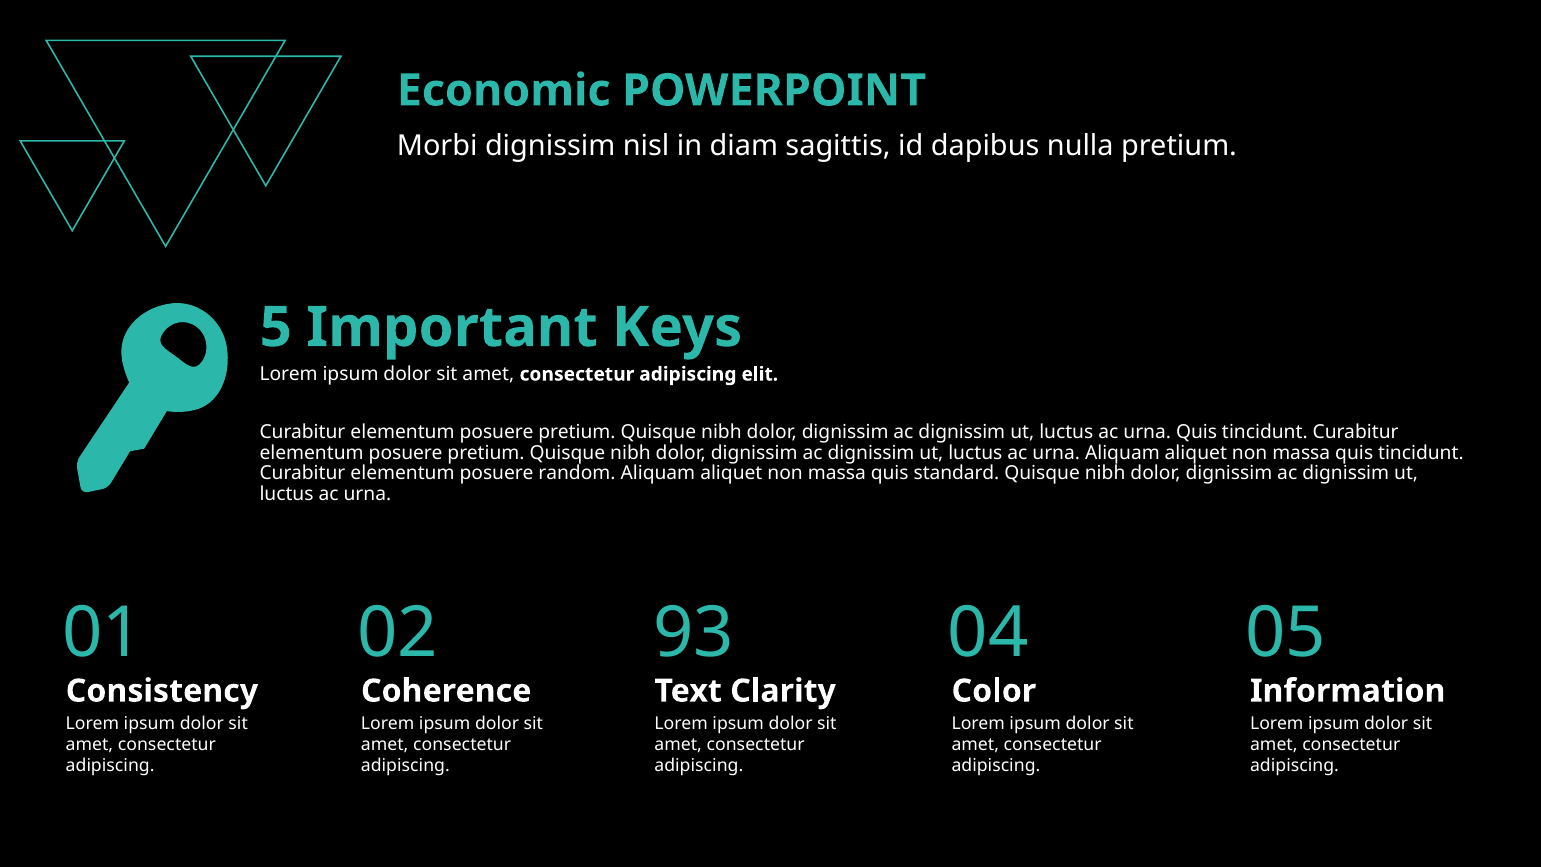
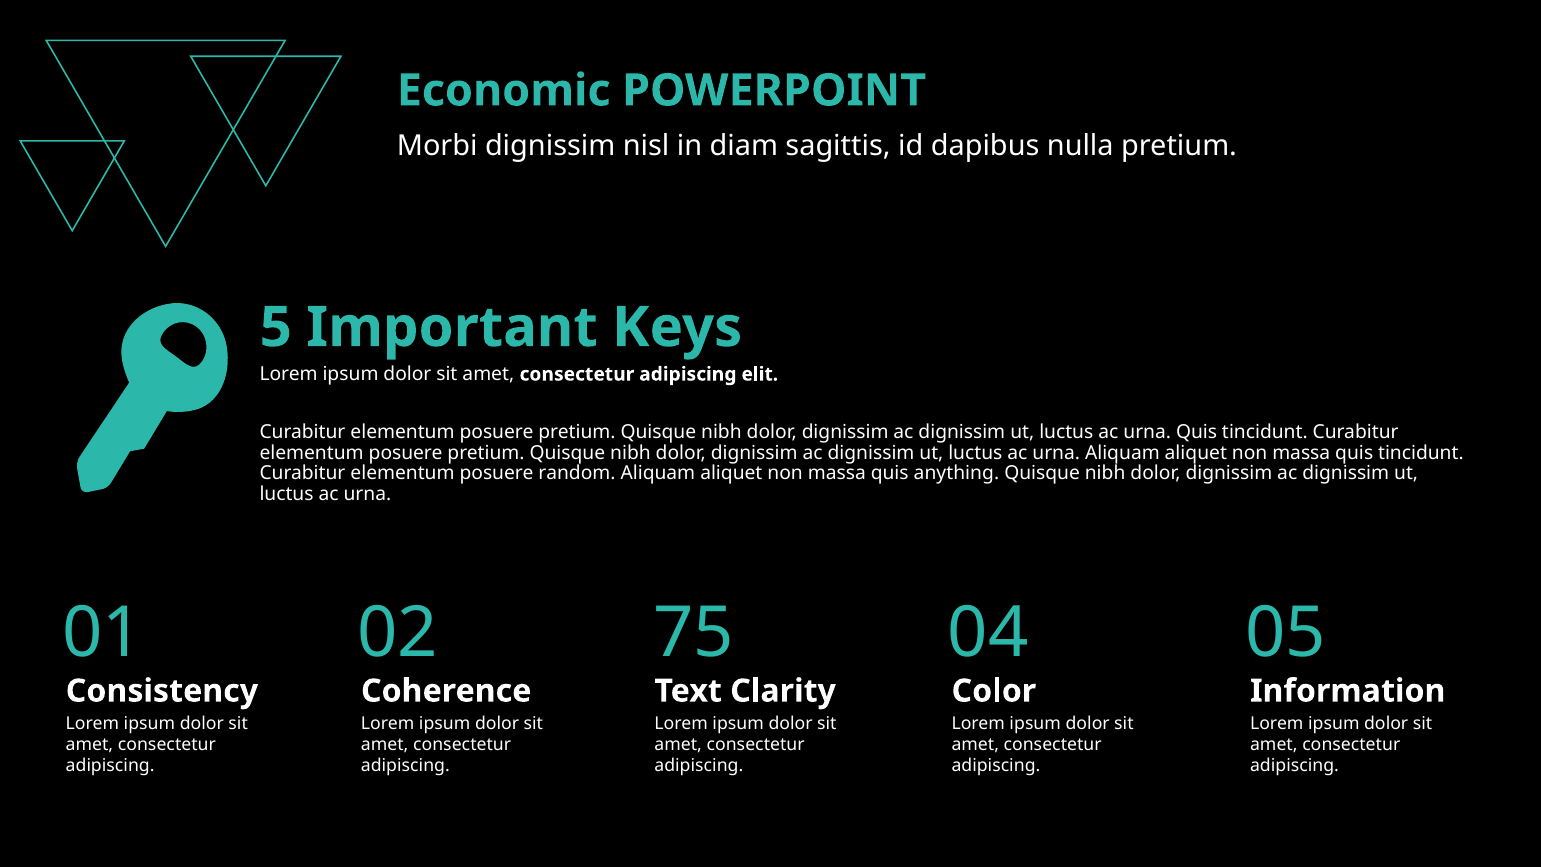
standard: standard -> anything (956, 473)
93: 93 -> 75 (694, 633)
